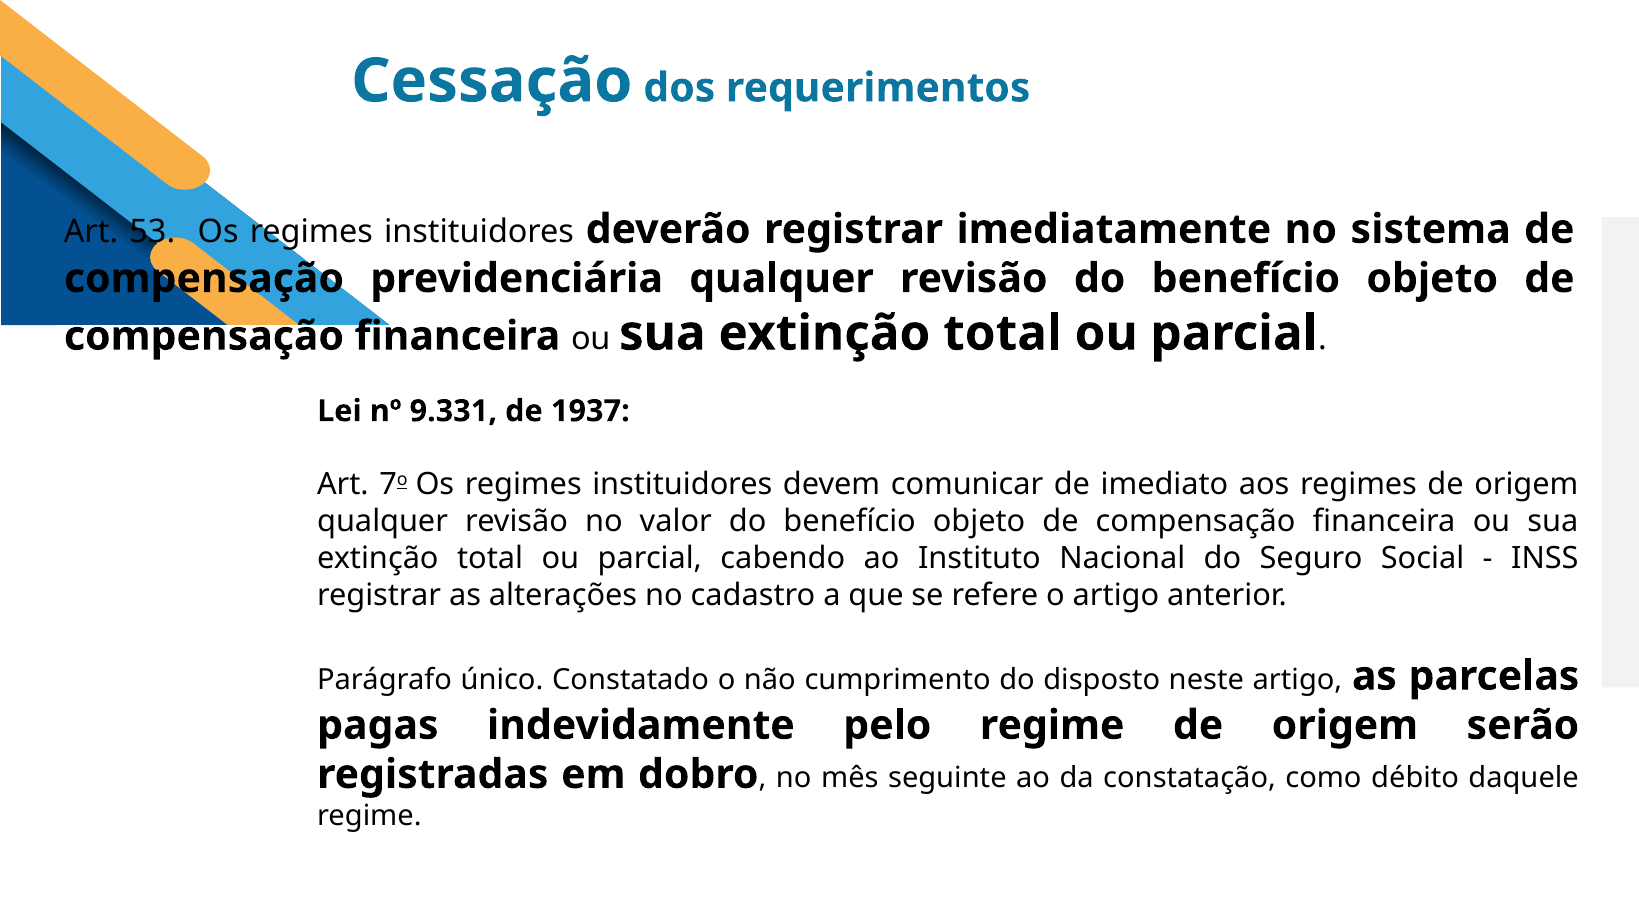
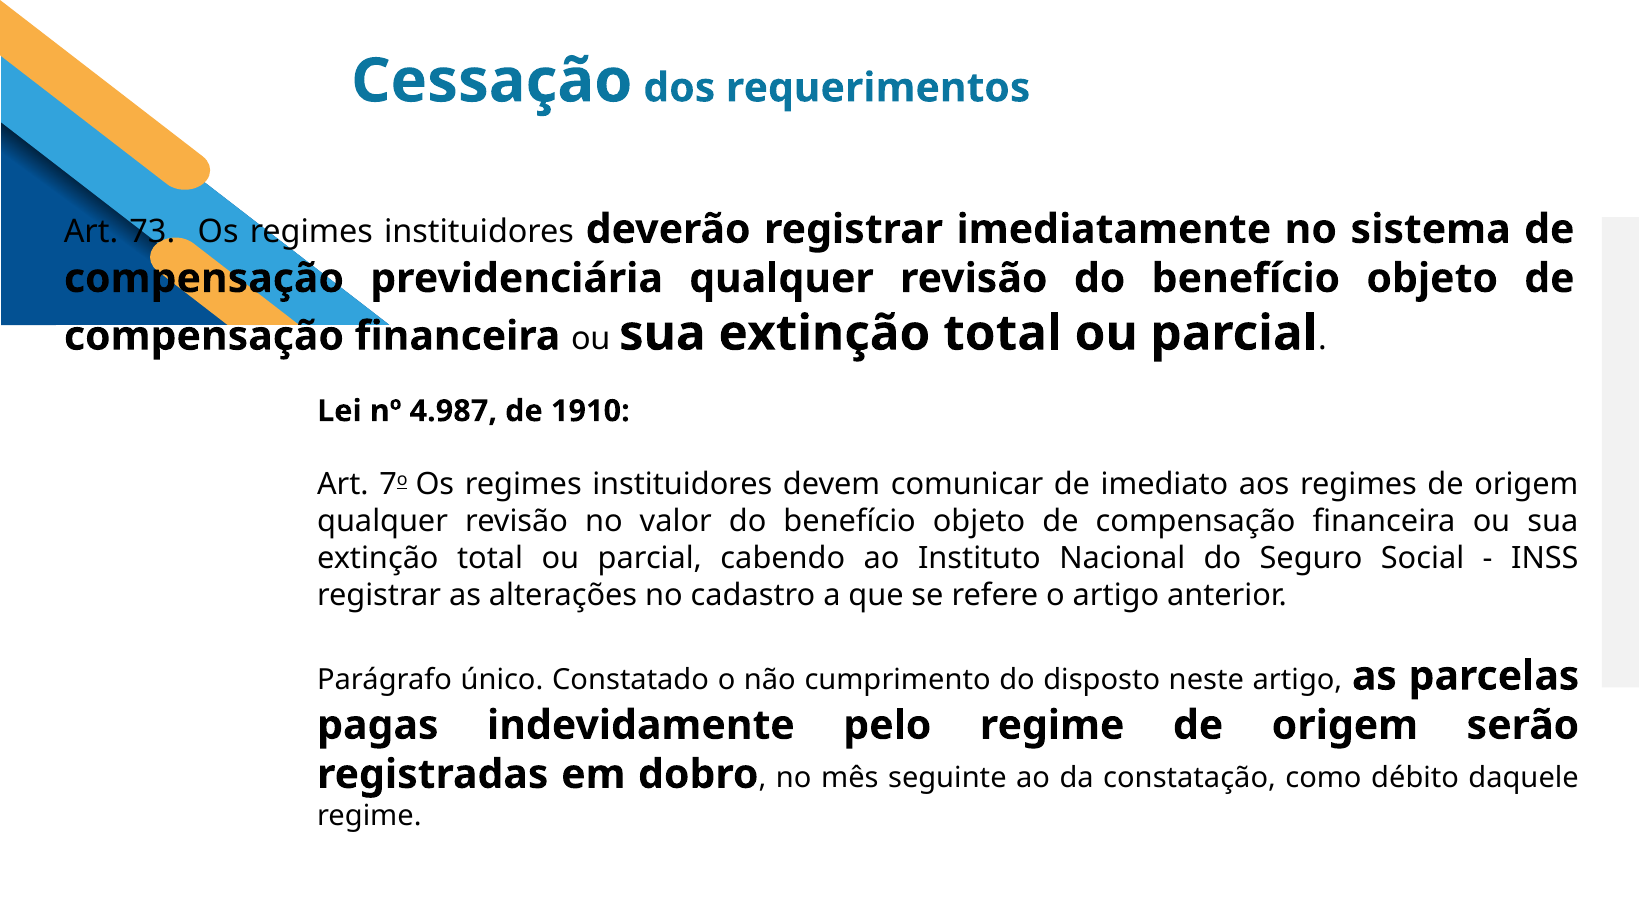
53: 53 -> 73 (152, 232)
9.331: 9.331 -> 4.987 (453, 411)
1937: 1937 -> 1910 (590, 411)
